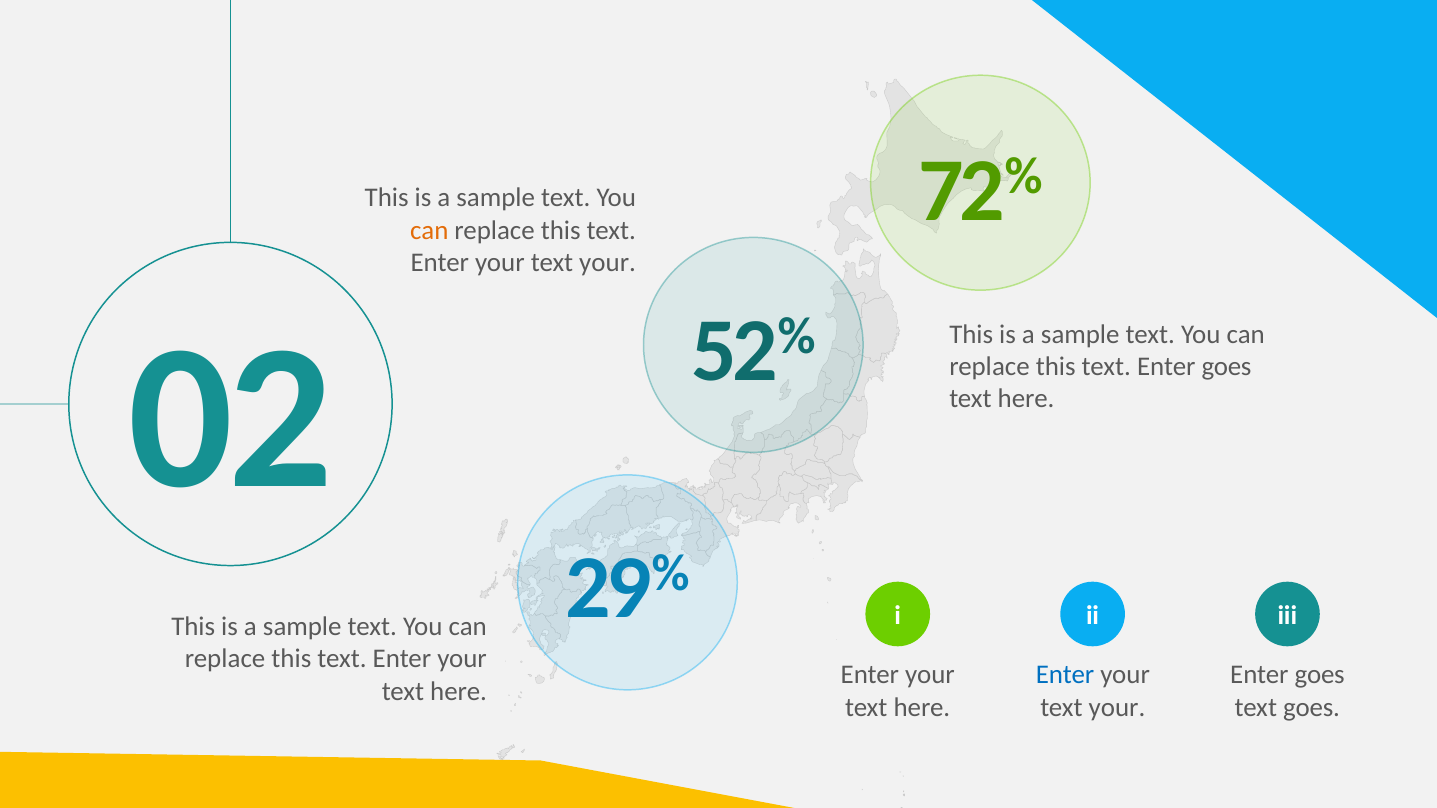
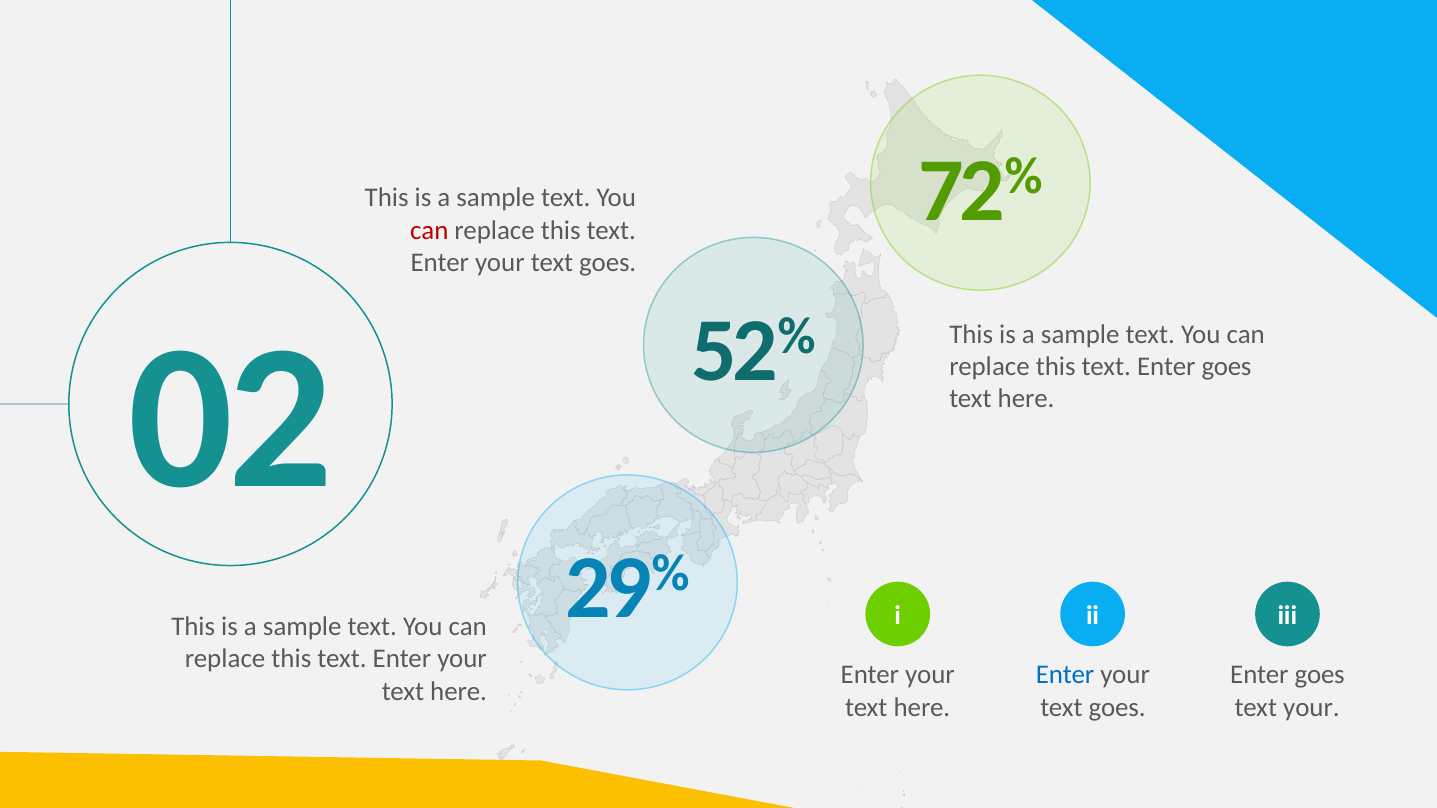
can colour: orange -> red (429, 230)
your: your -> goes (608, 263)
your: your -> goes (1117, 708)
text goes: goes -> your (1311, 708)
